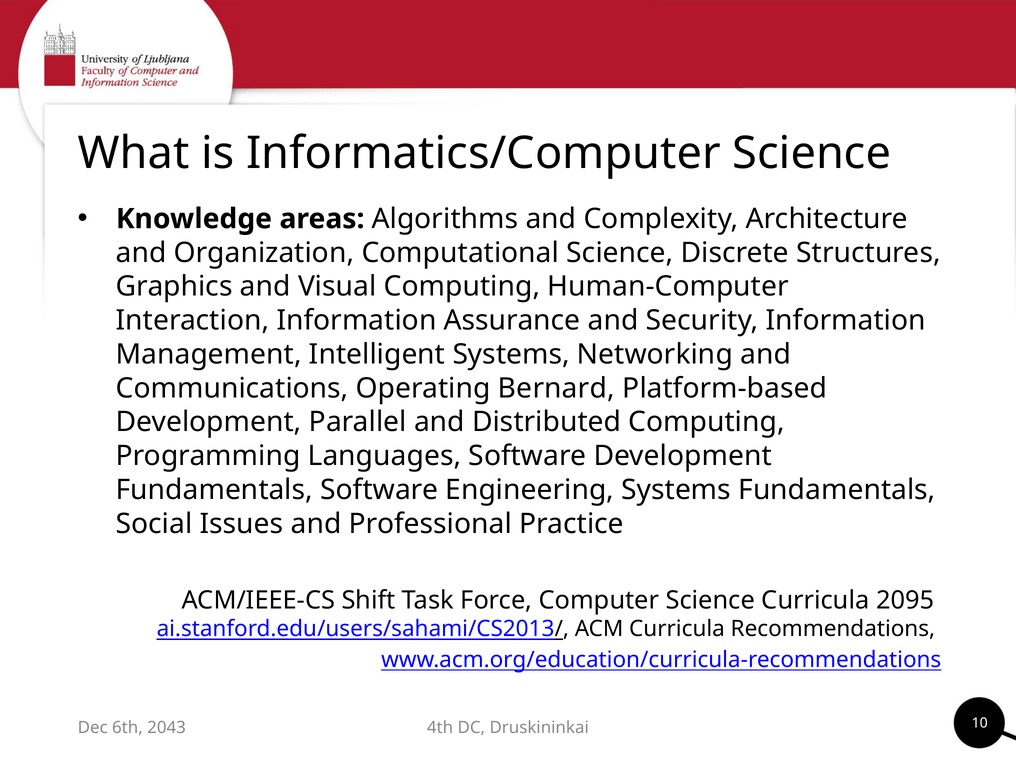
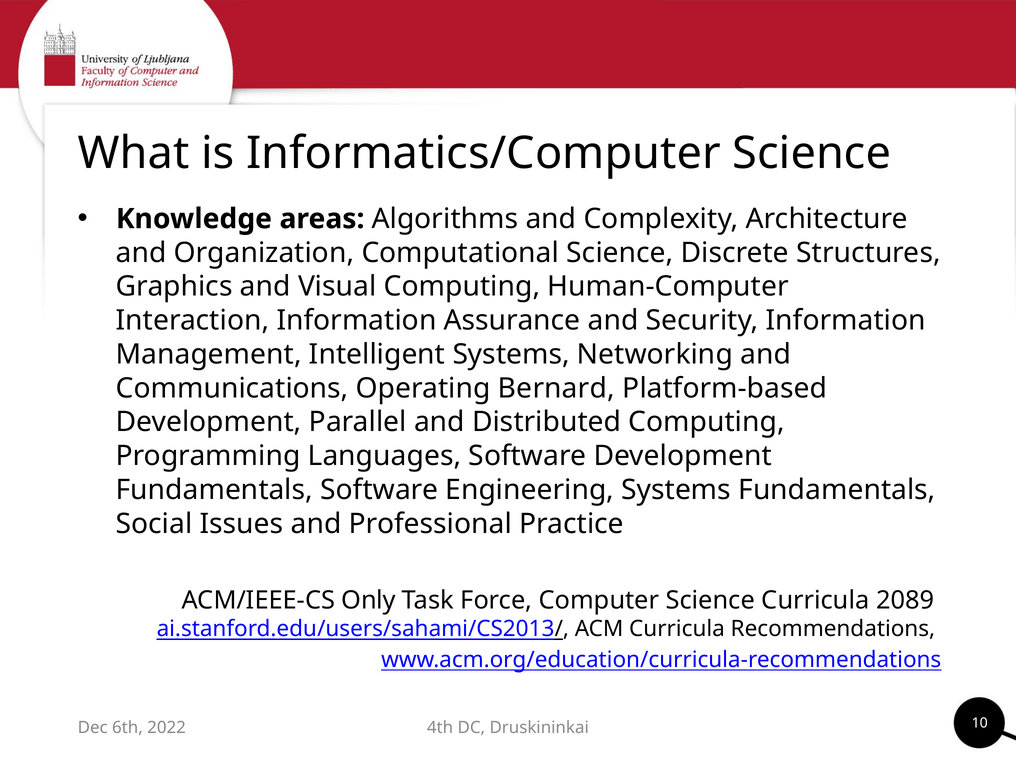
Shift: Shift -> Only (369, 600)
2095: 2095 -> 2089 (905, 600)
2043: 2043 -> 2022 (167, 728)
